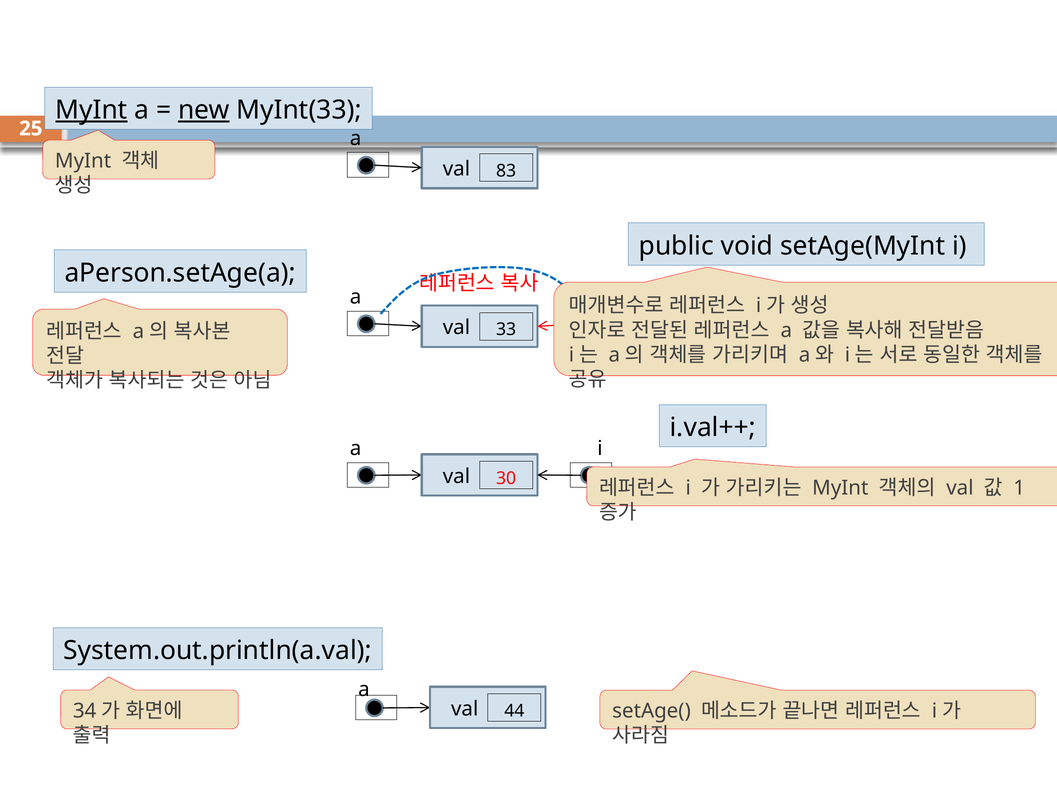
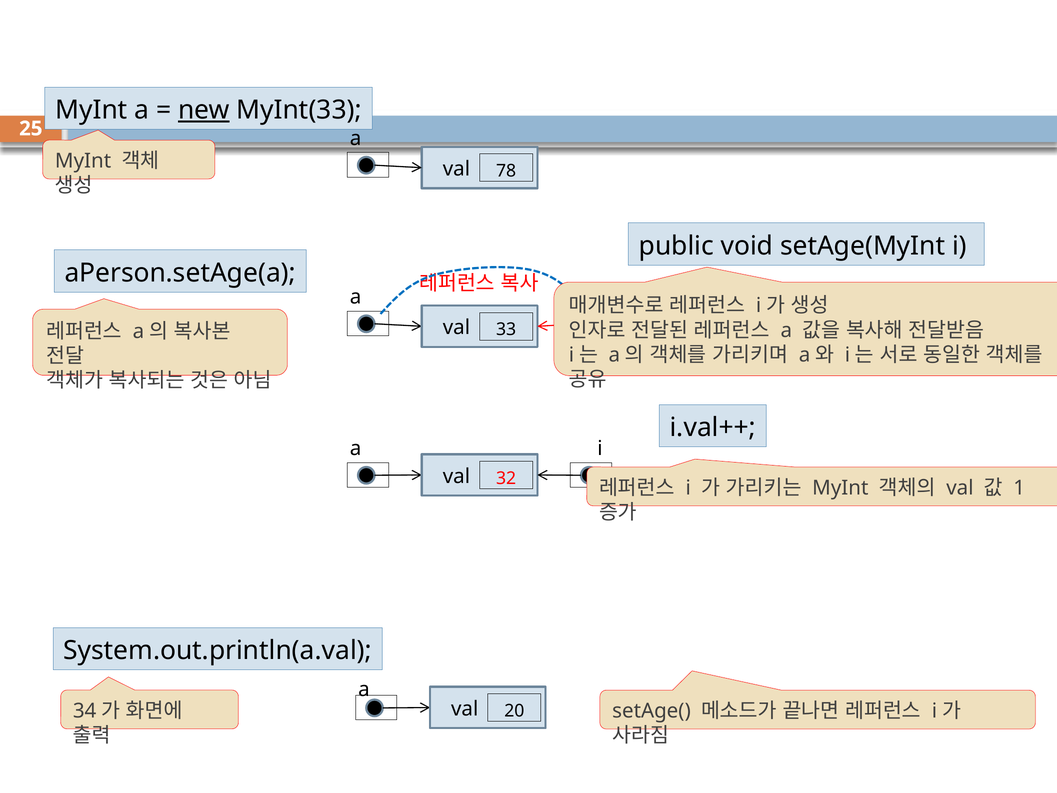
MyInt underline: present -> none (91, 110)
83: 83 -> 78 (506, 171)
30: 30 -> 32 (506, 478)
44: 44 -> 20 (514, 711)
